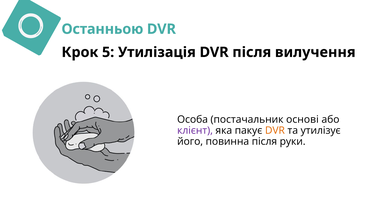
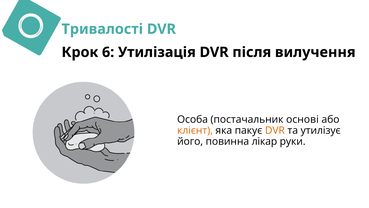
Останньою: Останньою -> Тривалості (102, 29)
5: 5 -> 6 (108, 52)
клієнт colour: purple -> orange (195, 130)
повинна після: після -> лікар (264, 141)
